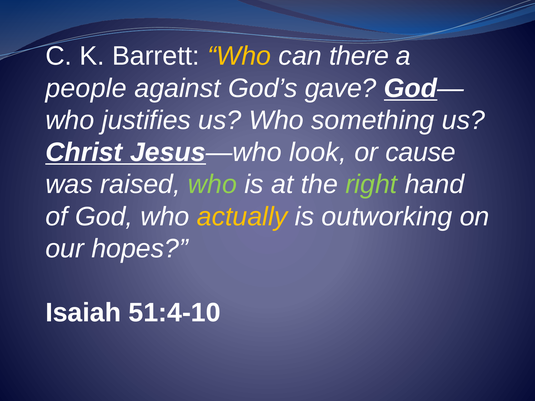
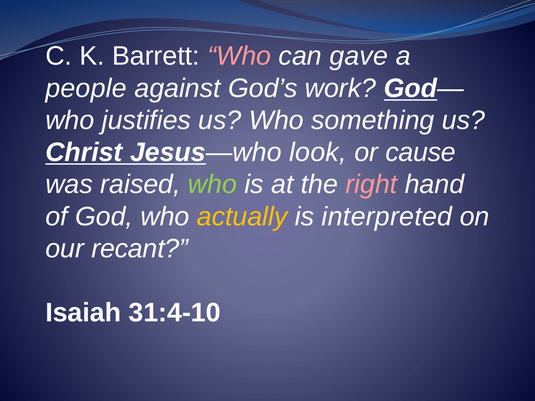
Who colour: yellow -> pink (239, 56)
there: there -> gave (359, 56)
gave: gave -> work (340, 88)
right colour: light green -> pink (371, 185)
outworking: outworking -> interpreted (387, 217)
hopes: hopes -> recant (140, 249)
51:4-10: 51:4-10 -> 31:4-10 (175, 313)
